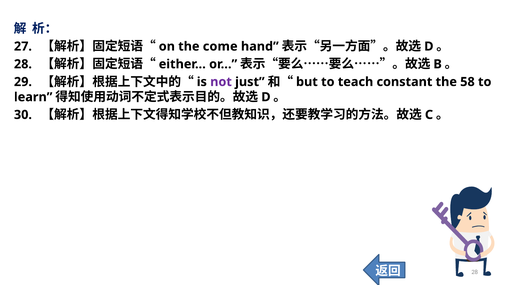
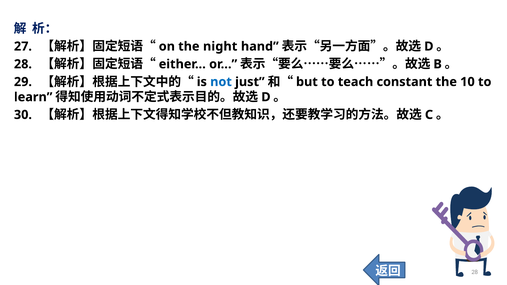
come: come -> night (220, 46)
not colour: purple -> blue (221, 82)
58: 58 -> 10 (467, 82)
